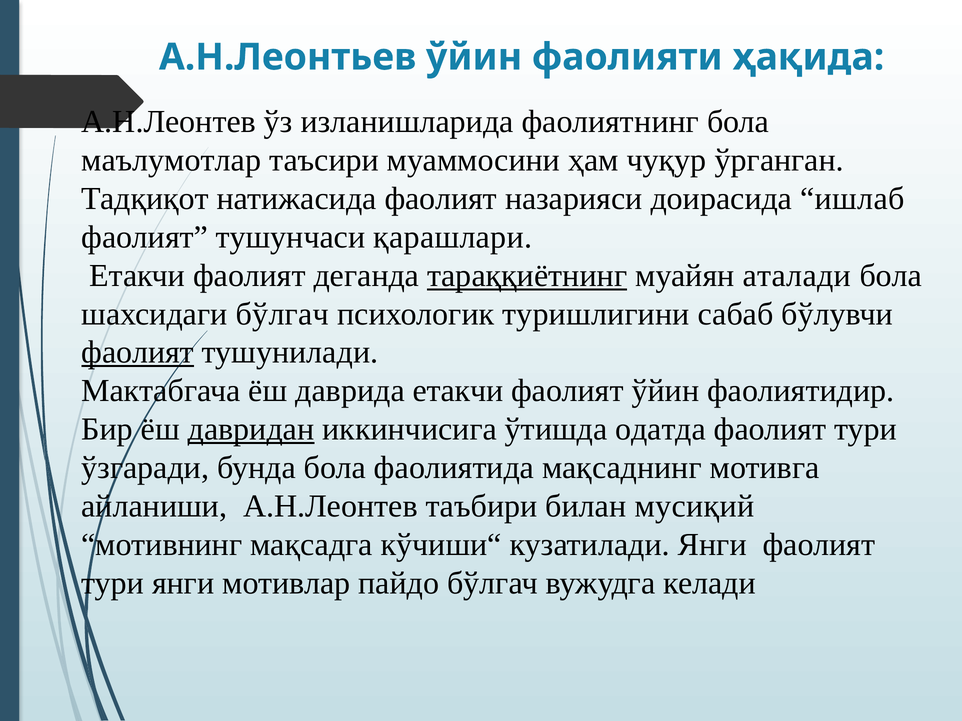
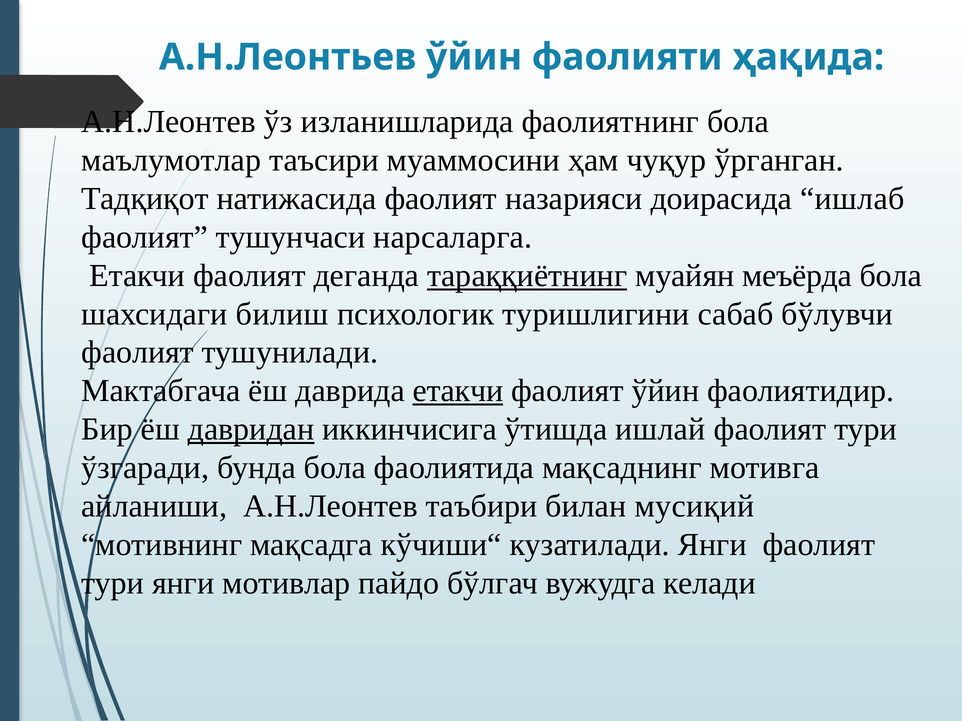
қарашлари: қарашлари -> нарсаларга (453, 237)
аталади: аталади -> меъёрда (797, 276)
шахсидаги бўлгач: бўлгач -> билиш (282, 314)
фаолият underline: present -> none (138, 353)
етакчи underline: none -> present (458, 391)
одатда: одатда -> ишлай (660, 430)
